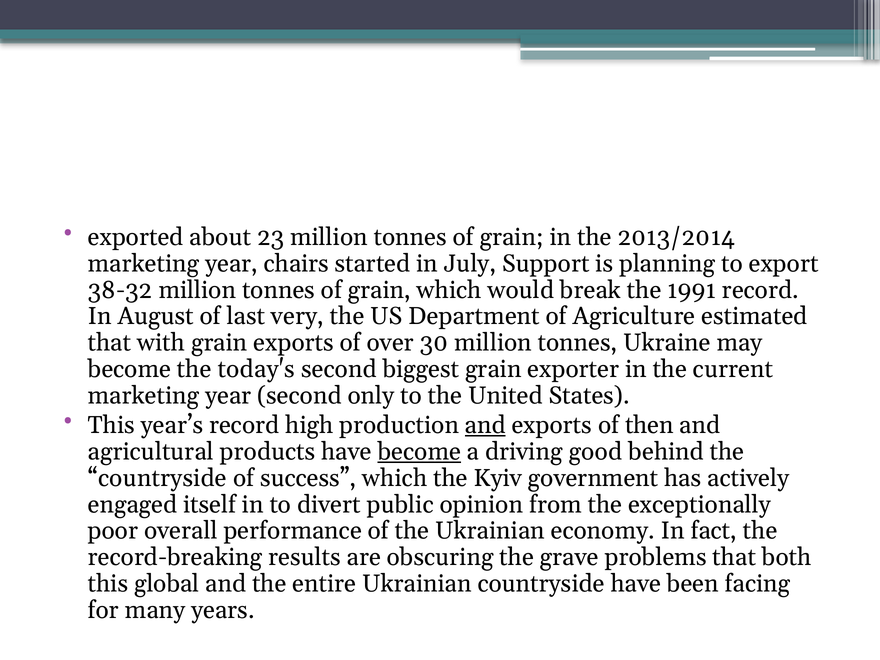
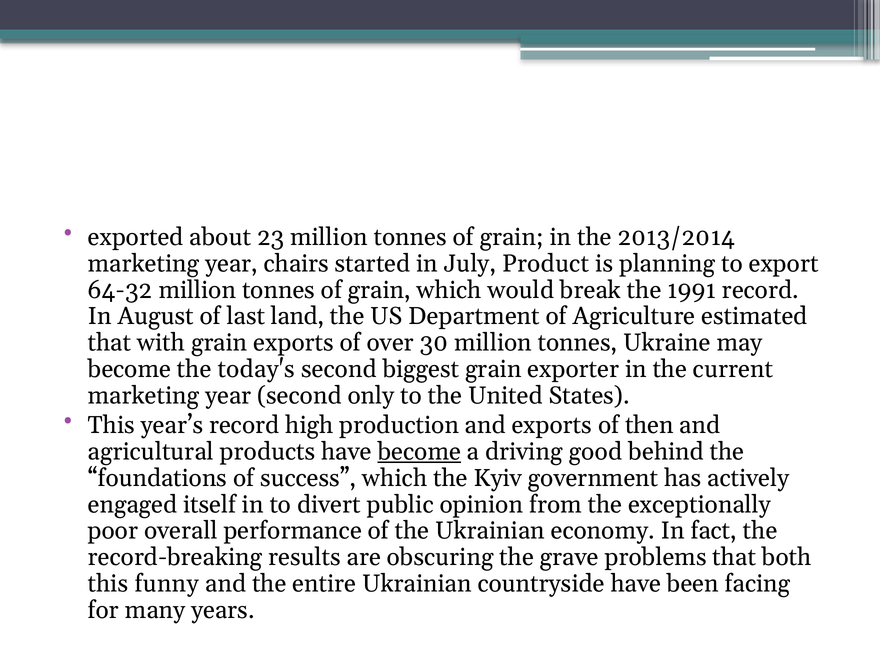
Support: Support -> Product (546, 264)
38-32: 38-32 -> 64-32 (120, 290)
very: very -> land (298, 316)
and underline: present -> none (485, 425)
countryside: countryside -> foundations (157, 478)
global: global -> funny (167, 584)
